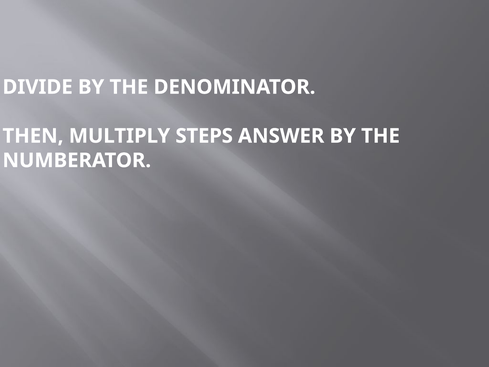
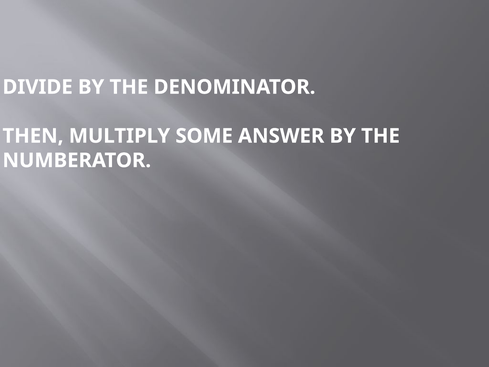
STEPS: STEPS -> SOME (204, 136)
